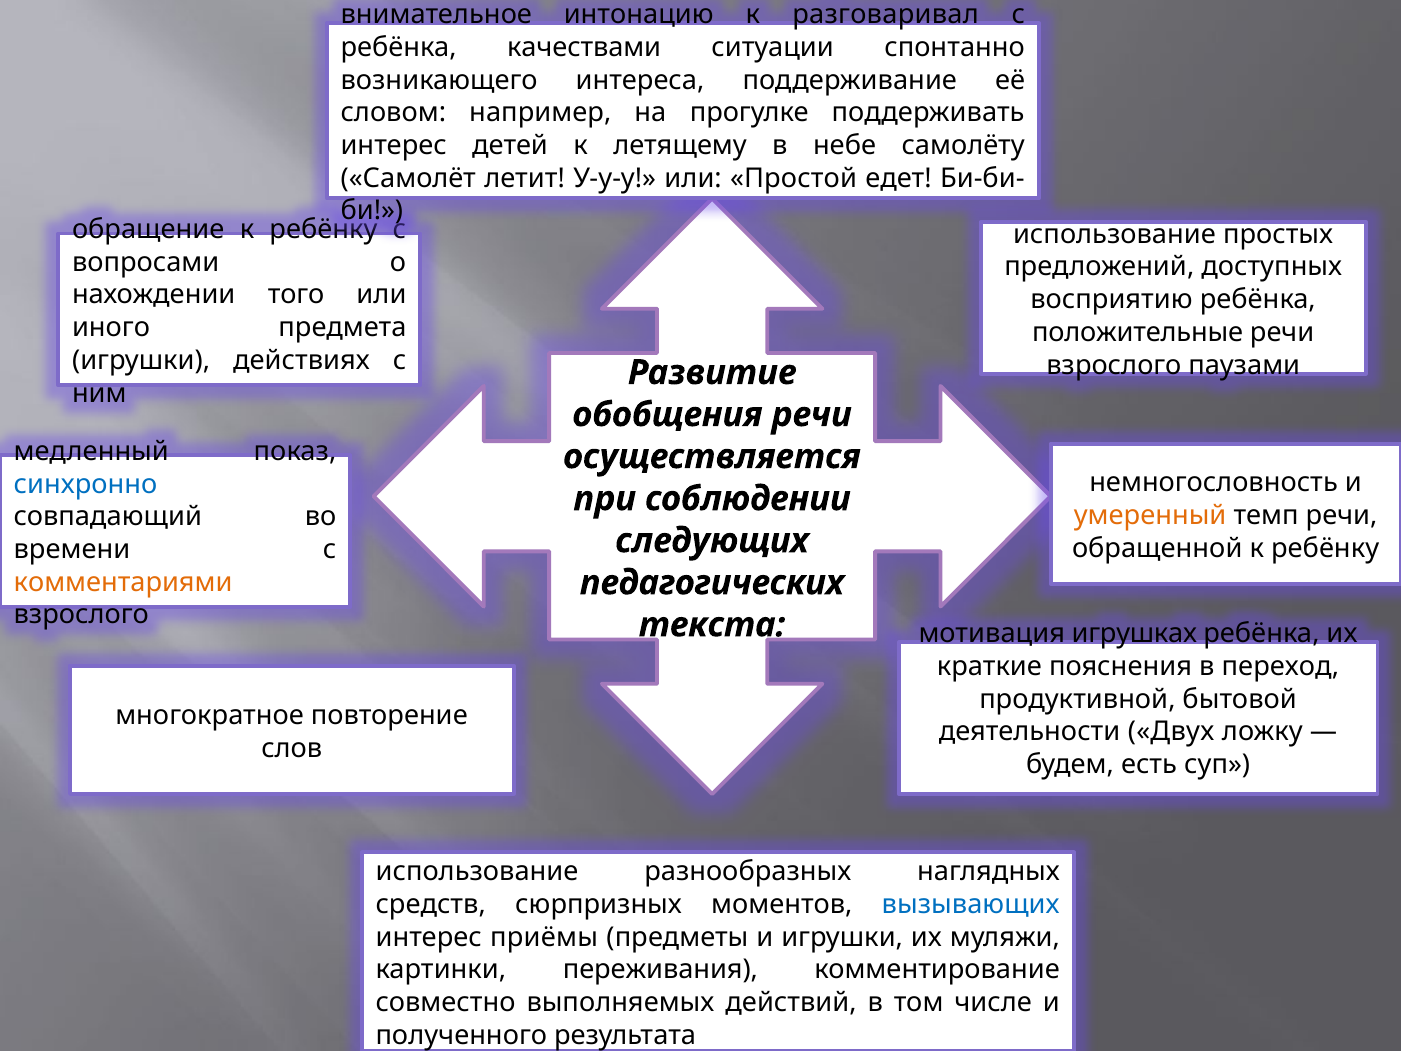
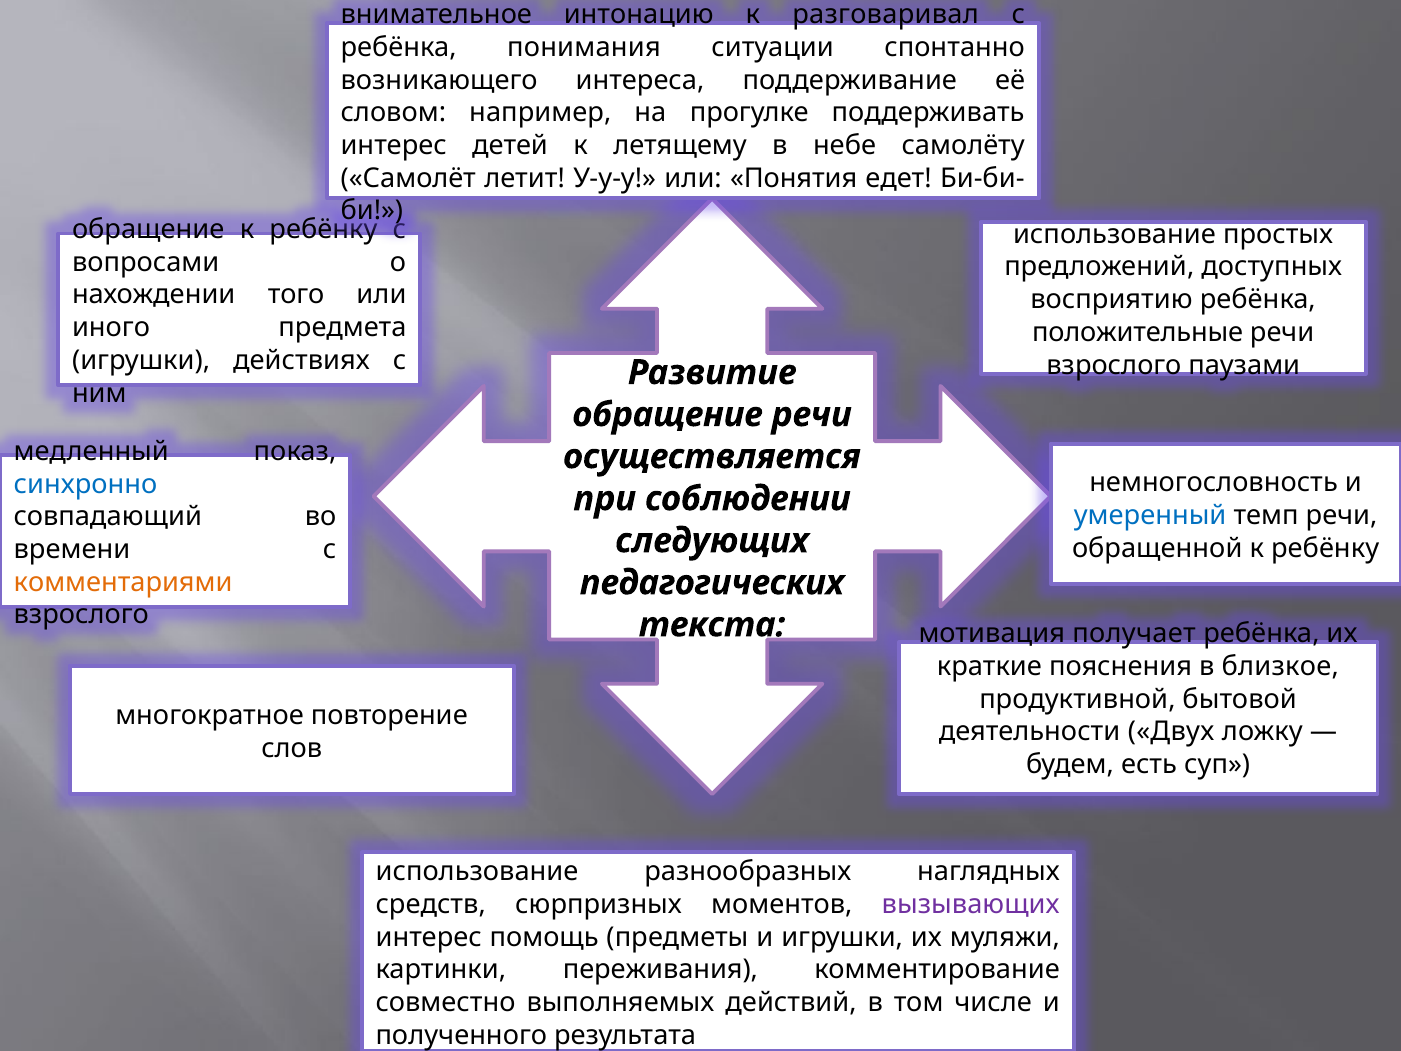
качествами: качествами -> понимания (584, 47)
Простой: Простой -> Понятия (794, 178)
обобщения: обобщения -> обращение (668, 415)
умеренный colour: orange -> blue (1150, 515)
игрушках: игрушках -> получает (1134, 633)
переход: переход -> близкое (1280, 666)
вызывающих colour: blue -> purple (971, 904)
приёмы: приёмы -> помощь (544, 937)
